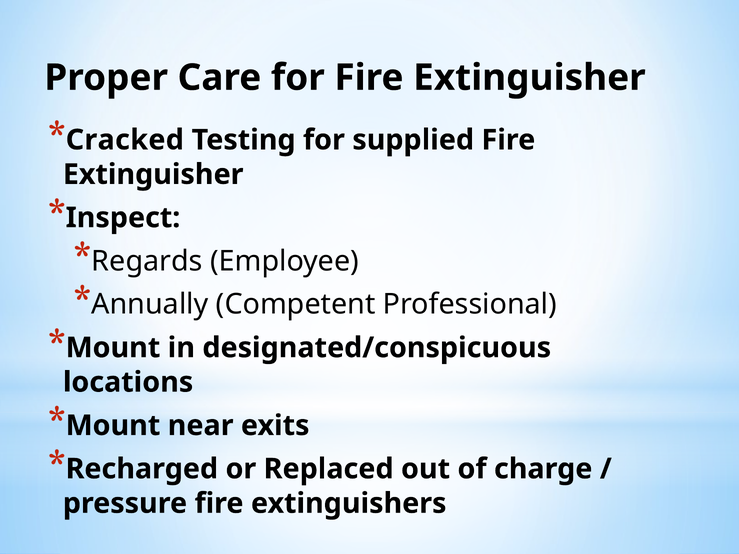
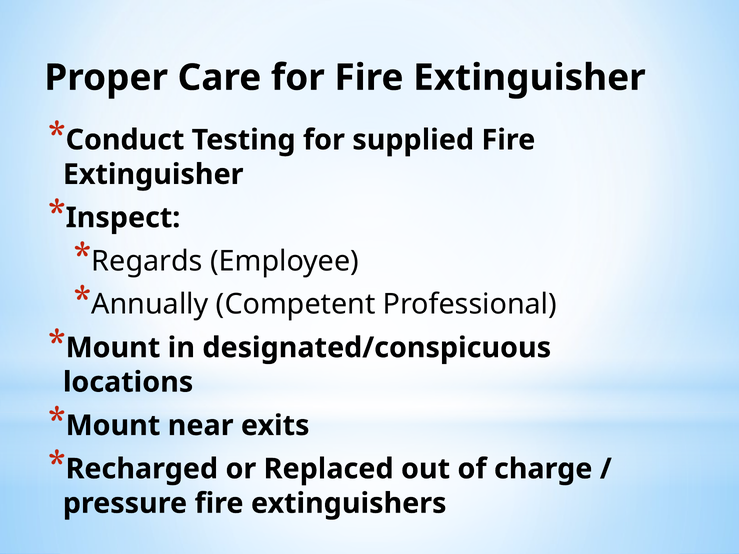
Cracked: Cracked -> Conduct (125, 140)
